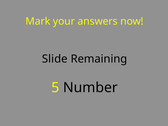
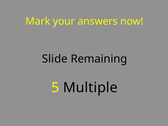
Number: Number -> Multiple (90, 88)
